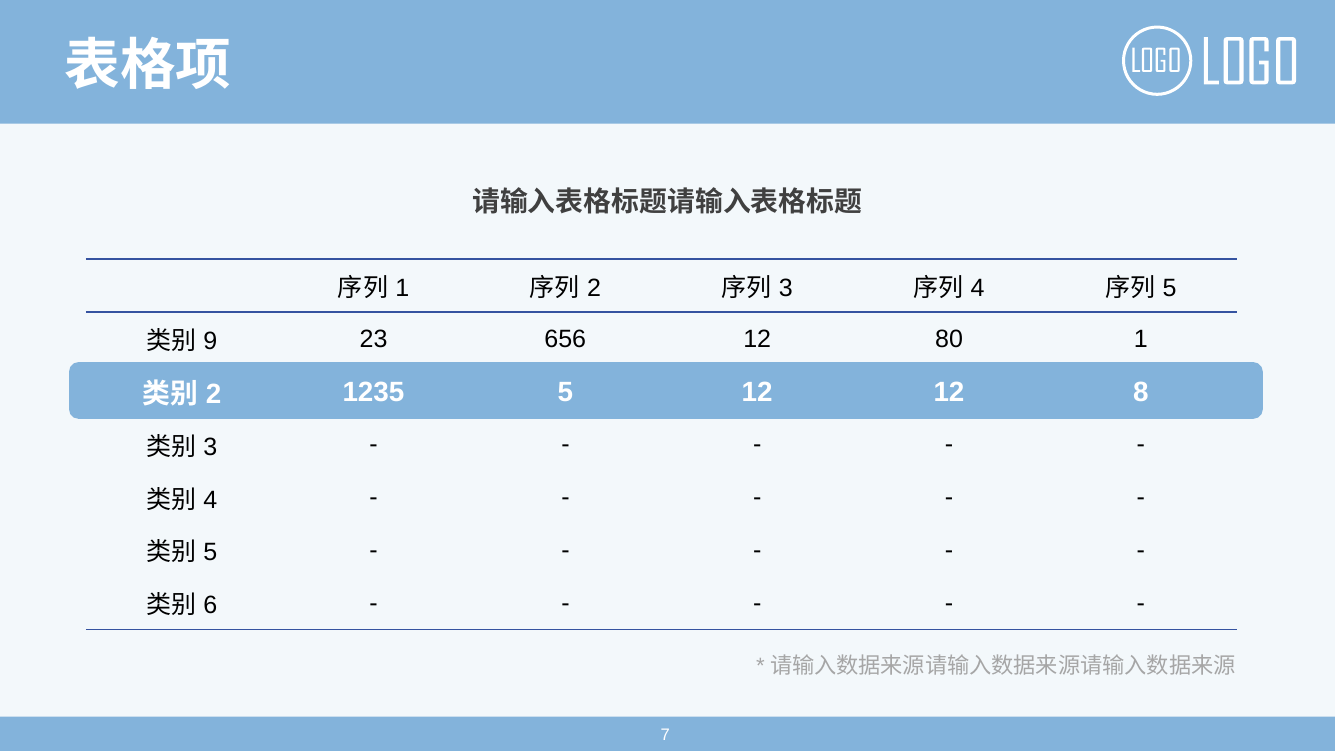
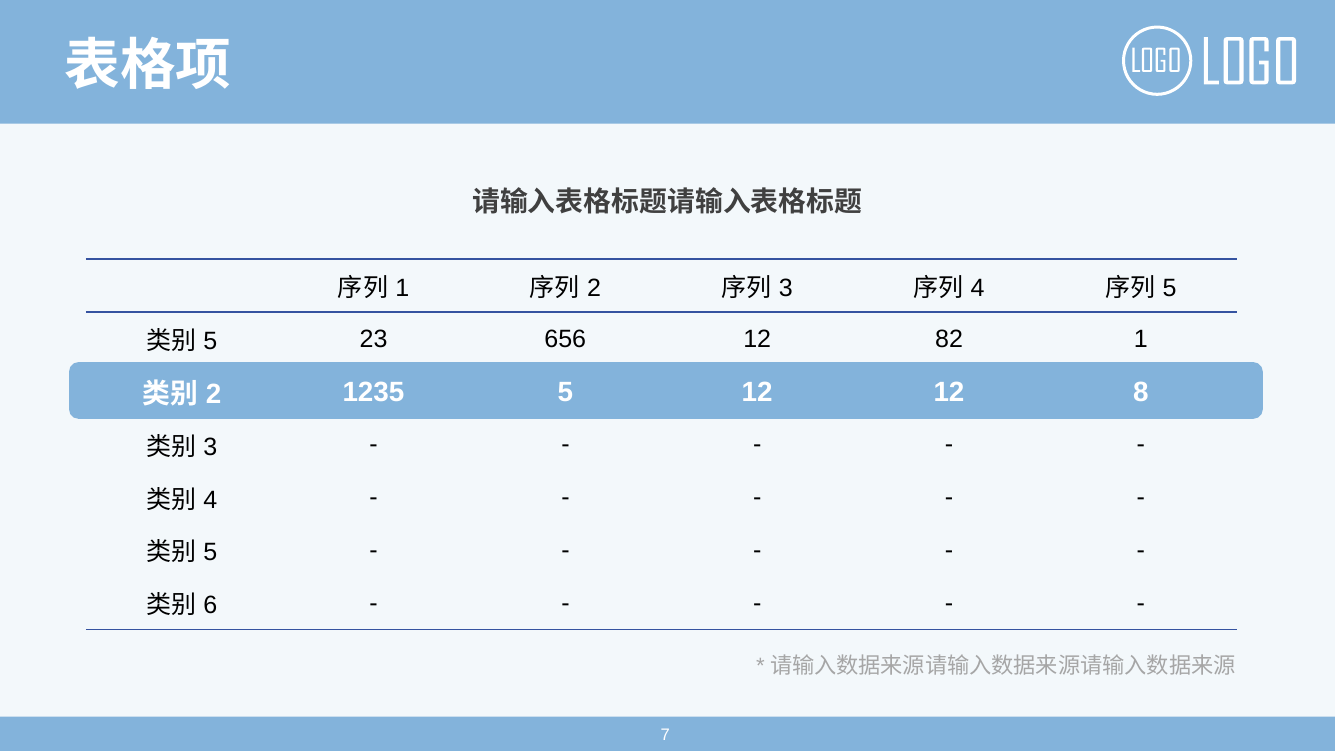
9: 9 -> 5 (210, 341)
80: 80 -> 82 (949, 339)
